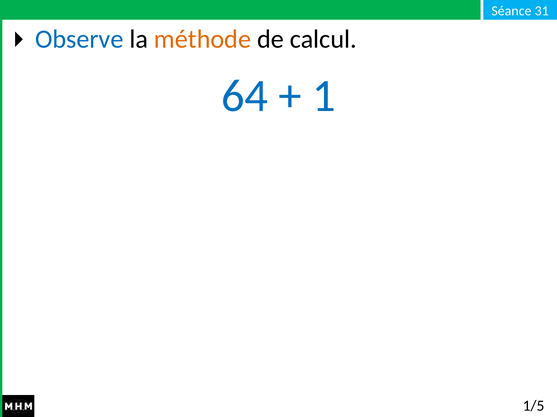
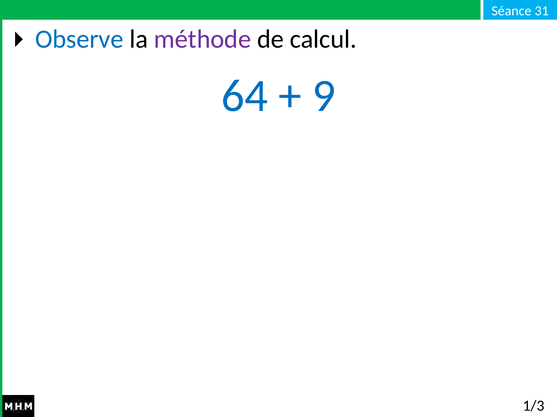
méthode colour: orange -> purple (203, 39)
1: 1 -> 9 (324, 96)
1/5: 1/5 -> 1/3 (534, 406)
